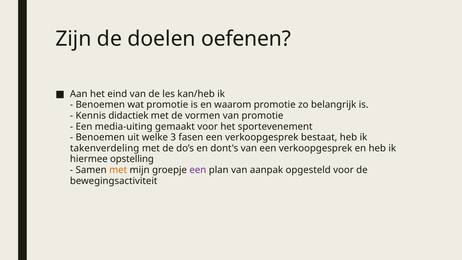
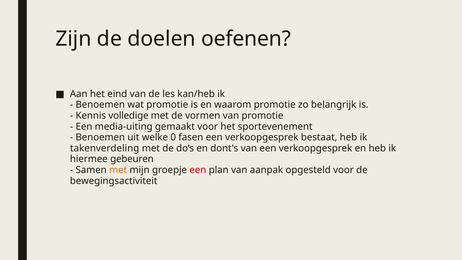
didactiek: didactiek -> volledige (128, 116)
3: 3 -> 0 (173, 137)
opstelling: opstelling -> gebeuren (132, 159)
een colour: purple -> red (198, 170)
